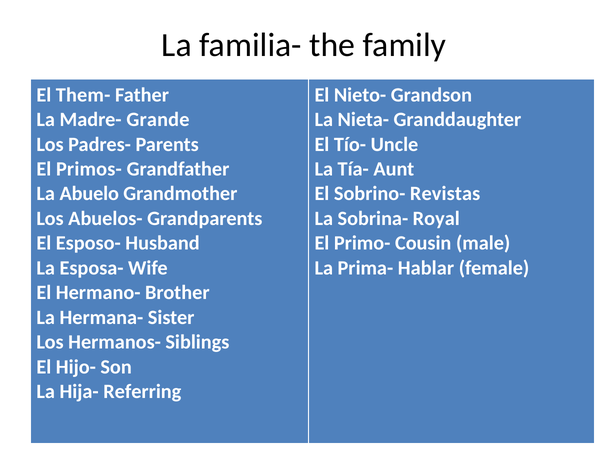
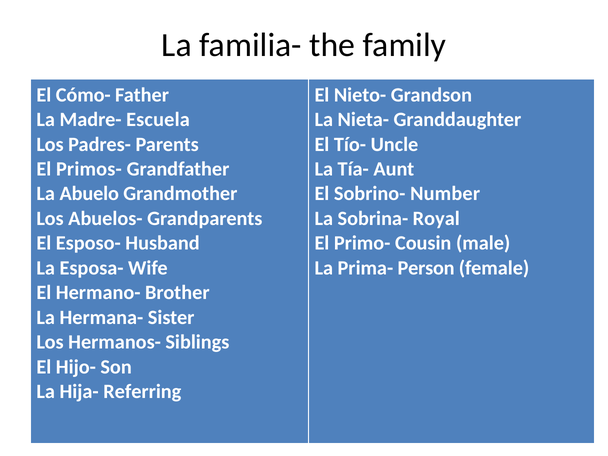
Them-: Them- -> Cómo- (83, 95)
Grande: Grande -> Escuela (158, 120)
Revistas: Revistas -> Number (445, 194)
Hablar: Hablar -> Person (426, 268)
